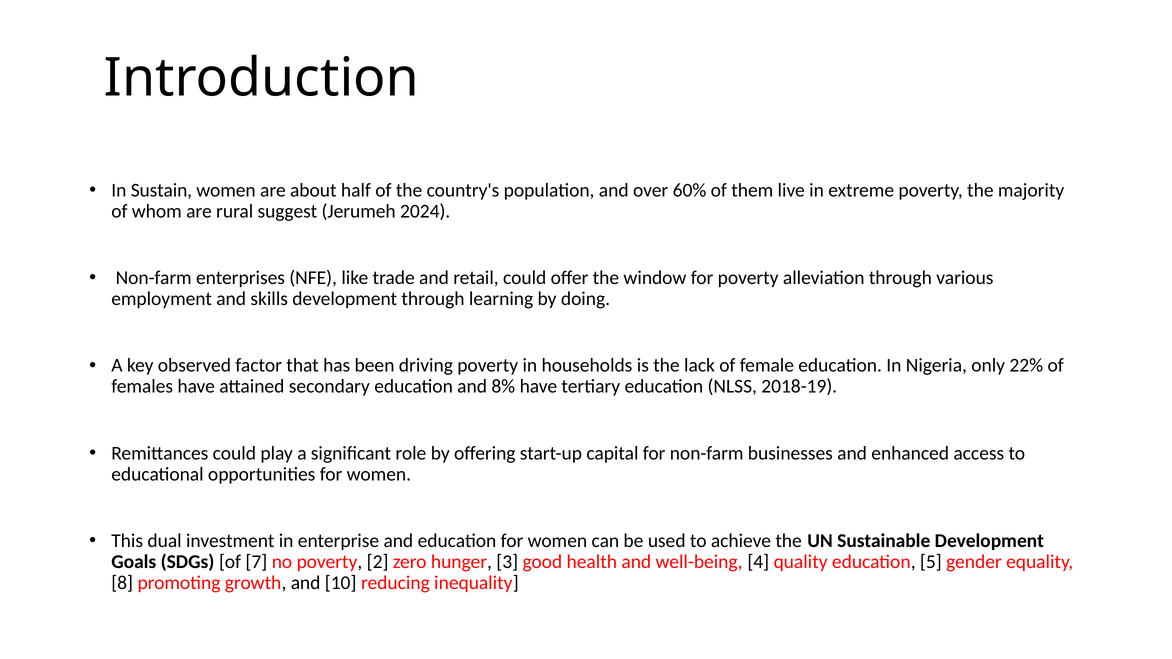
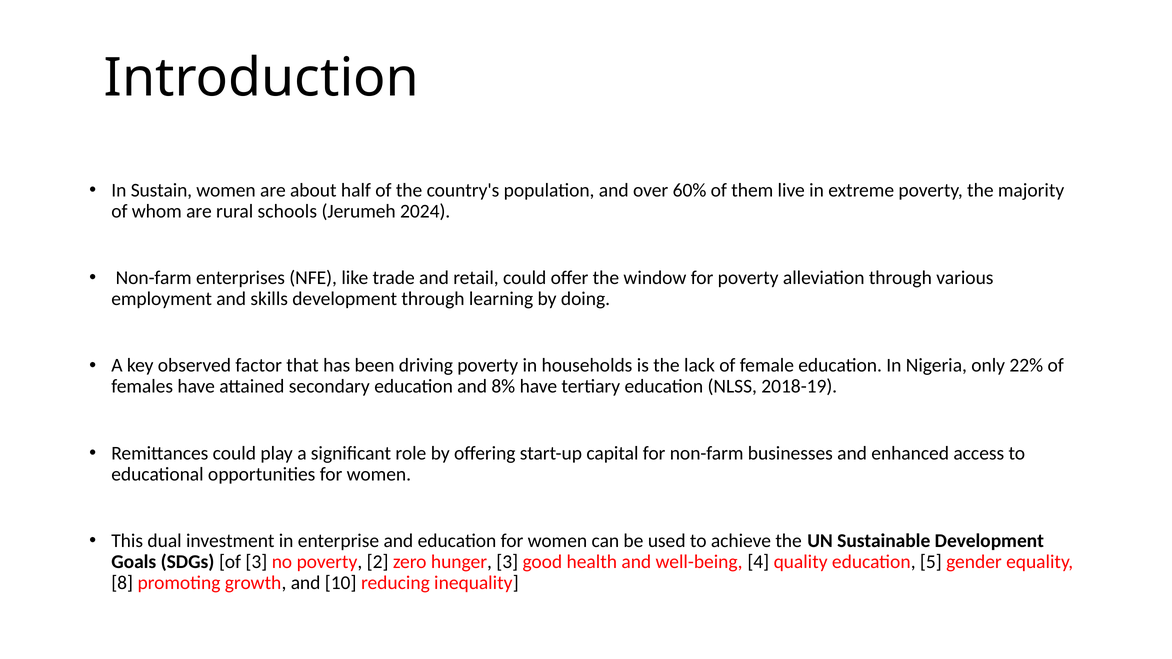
suggest: suggest -> schools (287, 211)
of 7: 7 -> 3 (256, 562)
